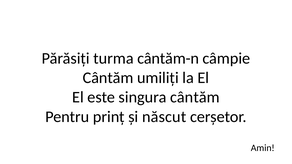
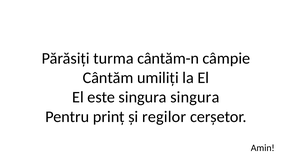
singura cântăm: cântăm -> singura (195, 97)
născut: născut -> regilor (164, 117)
